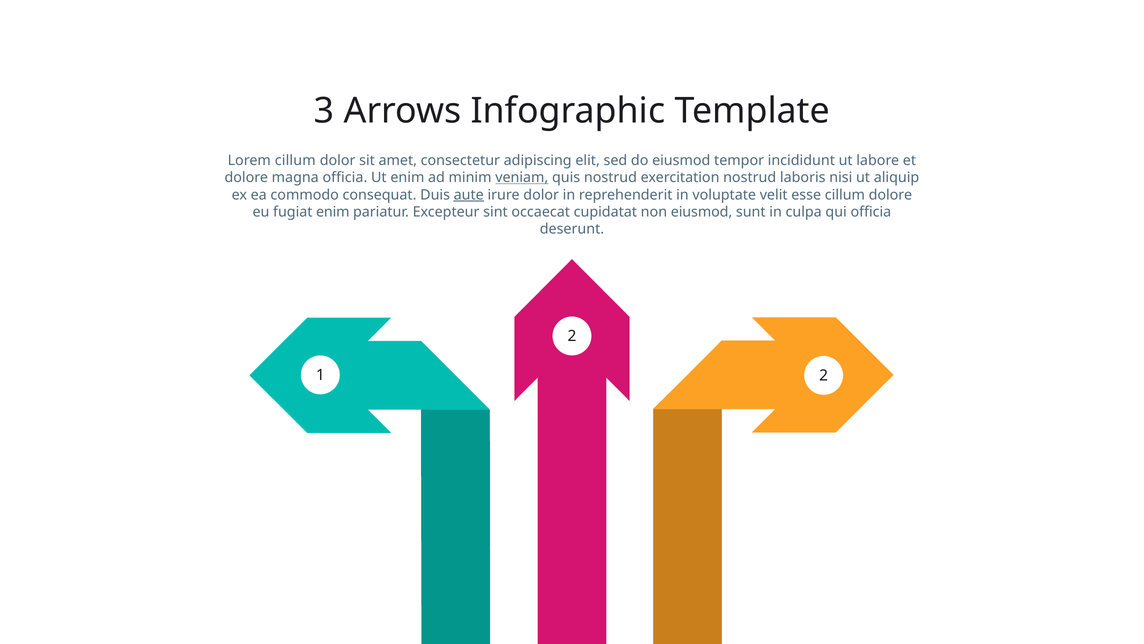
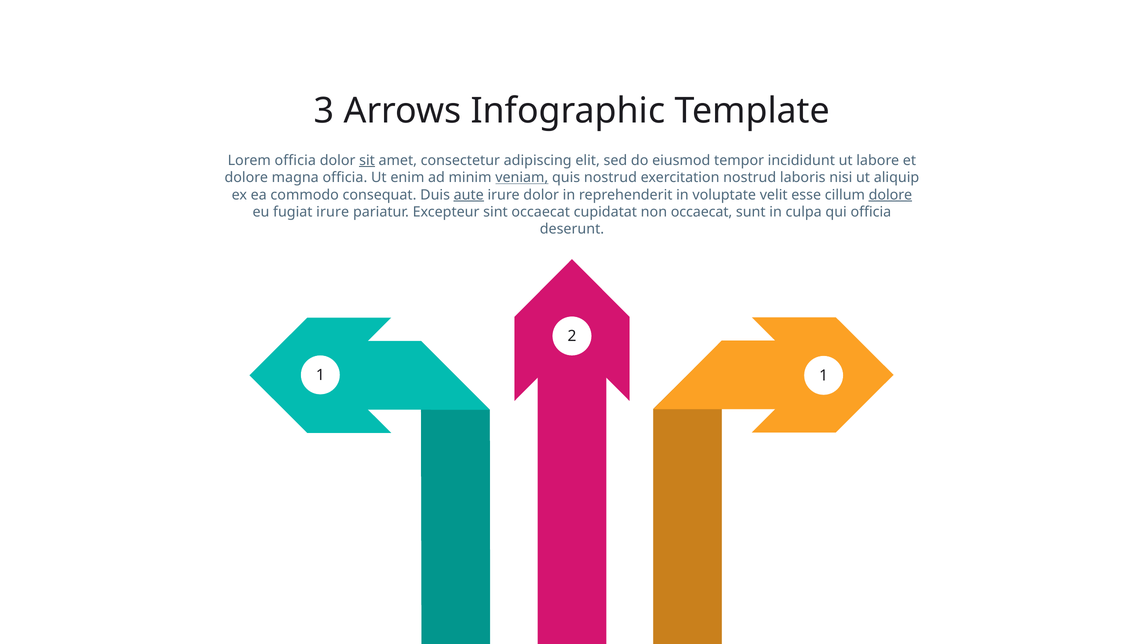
Lorem cillum: cillum -> officia (295, 160)
sit underline: none -> present (367, 160)
dolore underline: none -> present (890, 195)
fugiat enim: enim -> irure (333, 212)
non eiusmod: eiusmod -> occaecat (702, 212)
1 2: 2 -> 1 (824, 375)
